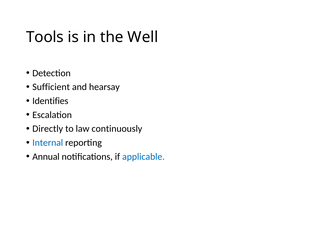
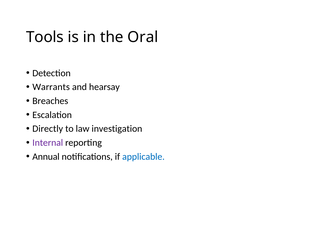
Well: Well -> Oral (143, 37)
Sufficient: Sufficient -> Warrants (51, 87)
Identifies: Identifies -> Breaches (50, 101)
continuously: continuously -> investigation (117, 129)
Internal colour: blue -> purple (48, 143)
